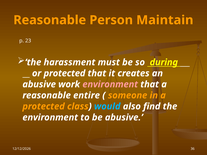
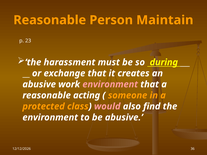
or protected: protected -> exchange (64, 73)
entire: entire -> acting (87, 96)
would colour: light blue -> pink (107, 107)
